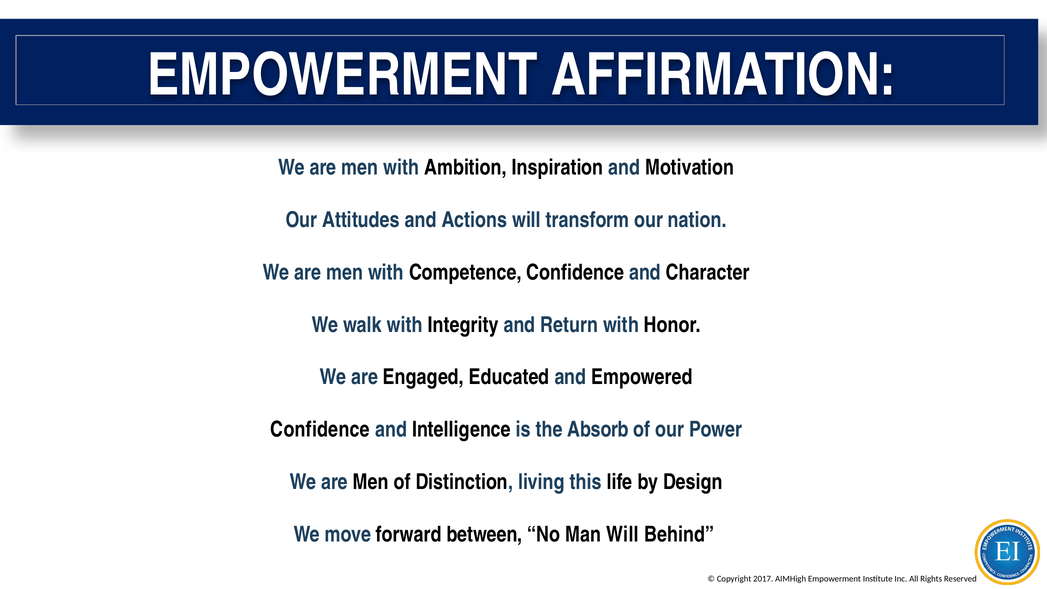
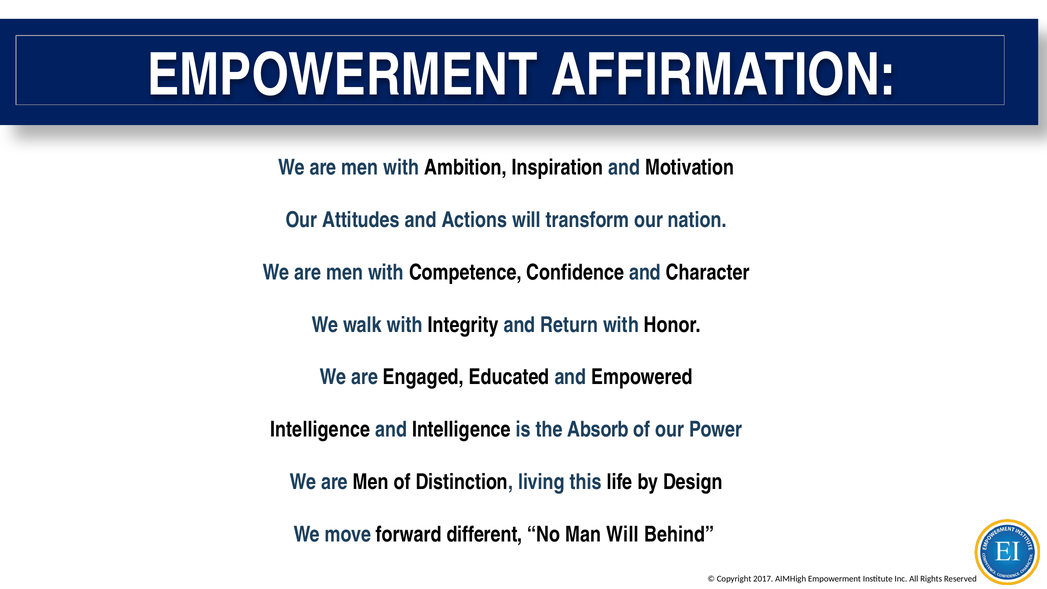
Confidence: Confidence -> Intelligence (320, 430)
between: between -> different (484, 534)
